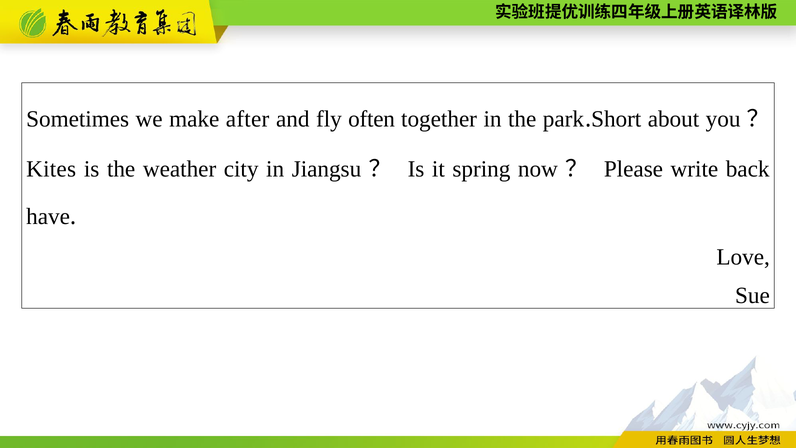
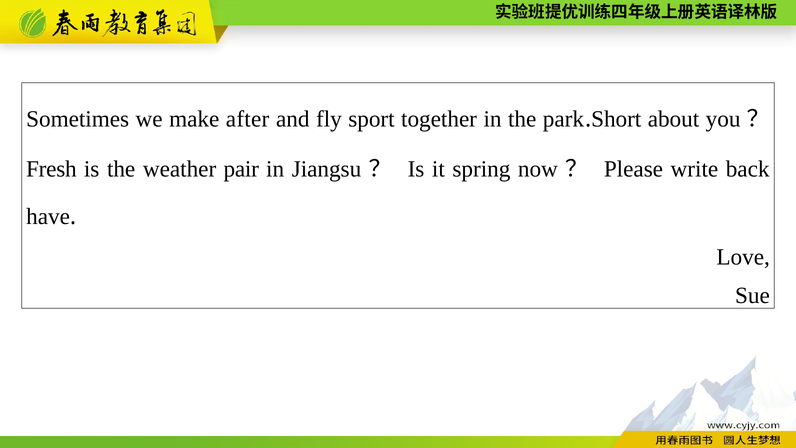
often: often -> sport (371, 119)
Kites: Kites -> Fresh (51, 169)
city: city -> pair (241, 169)
